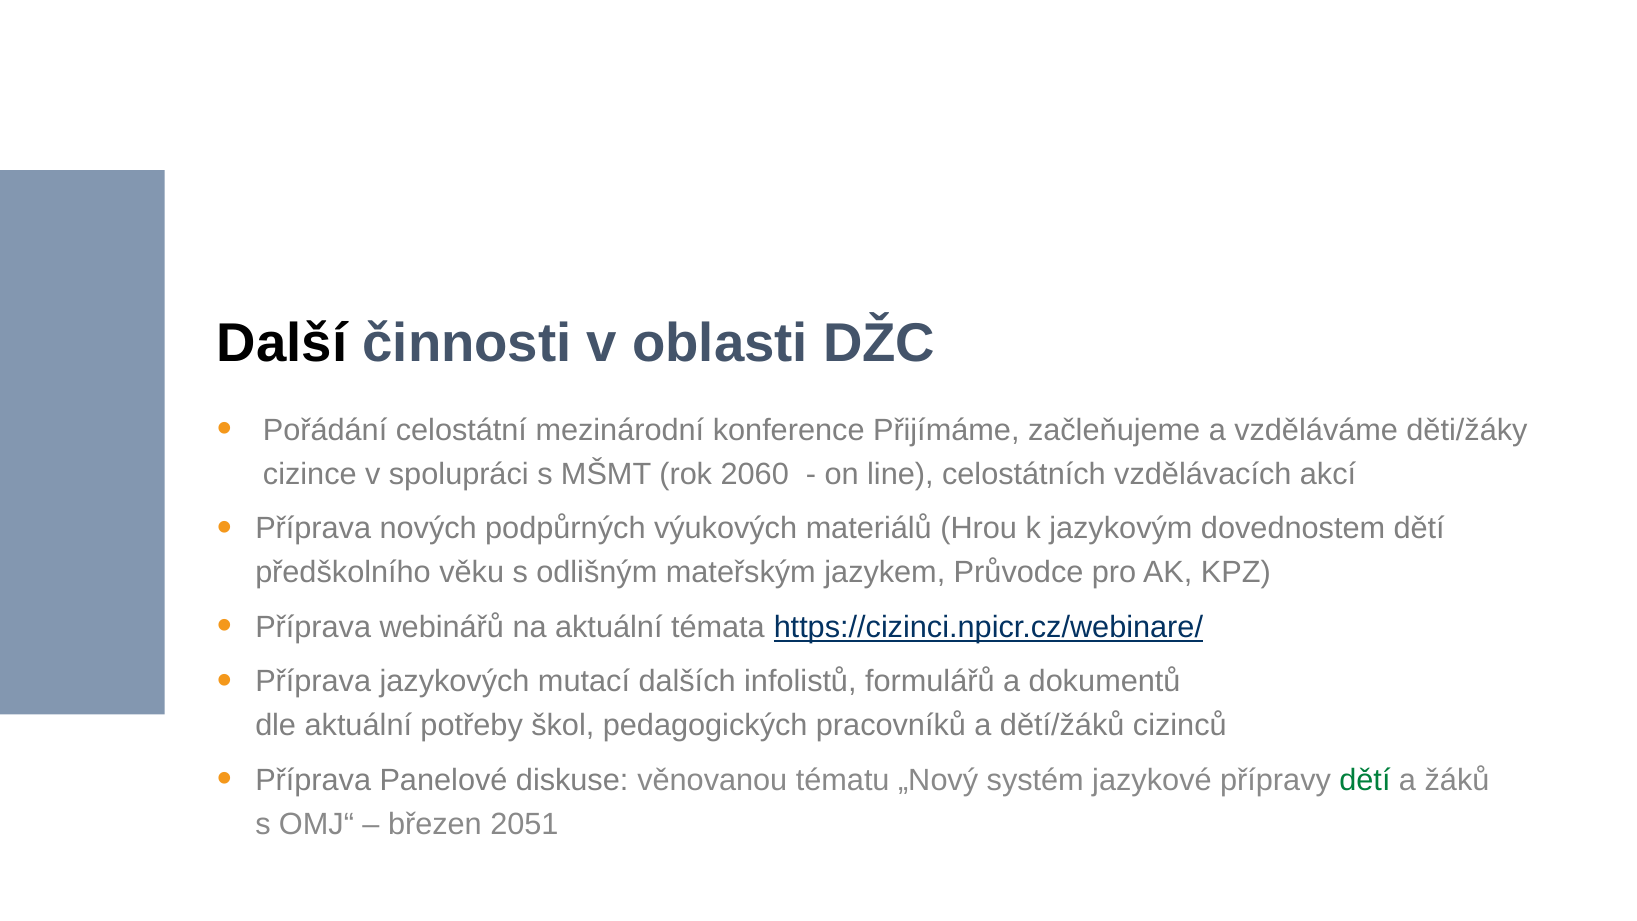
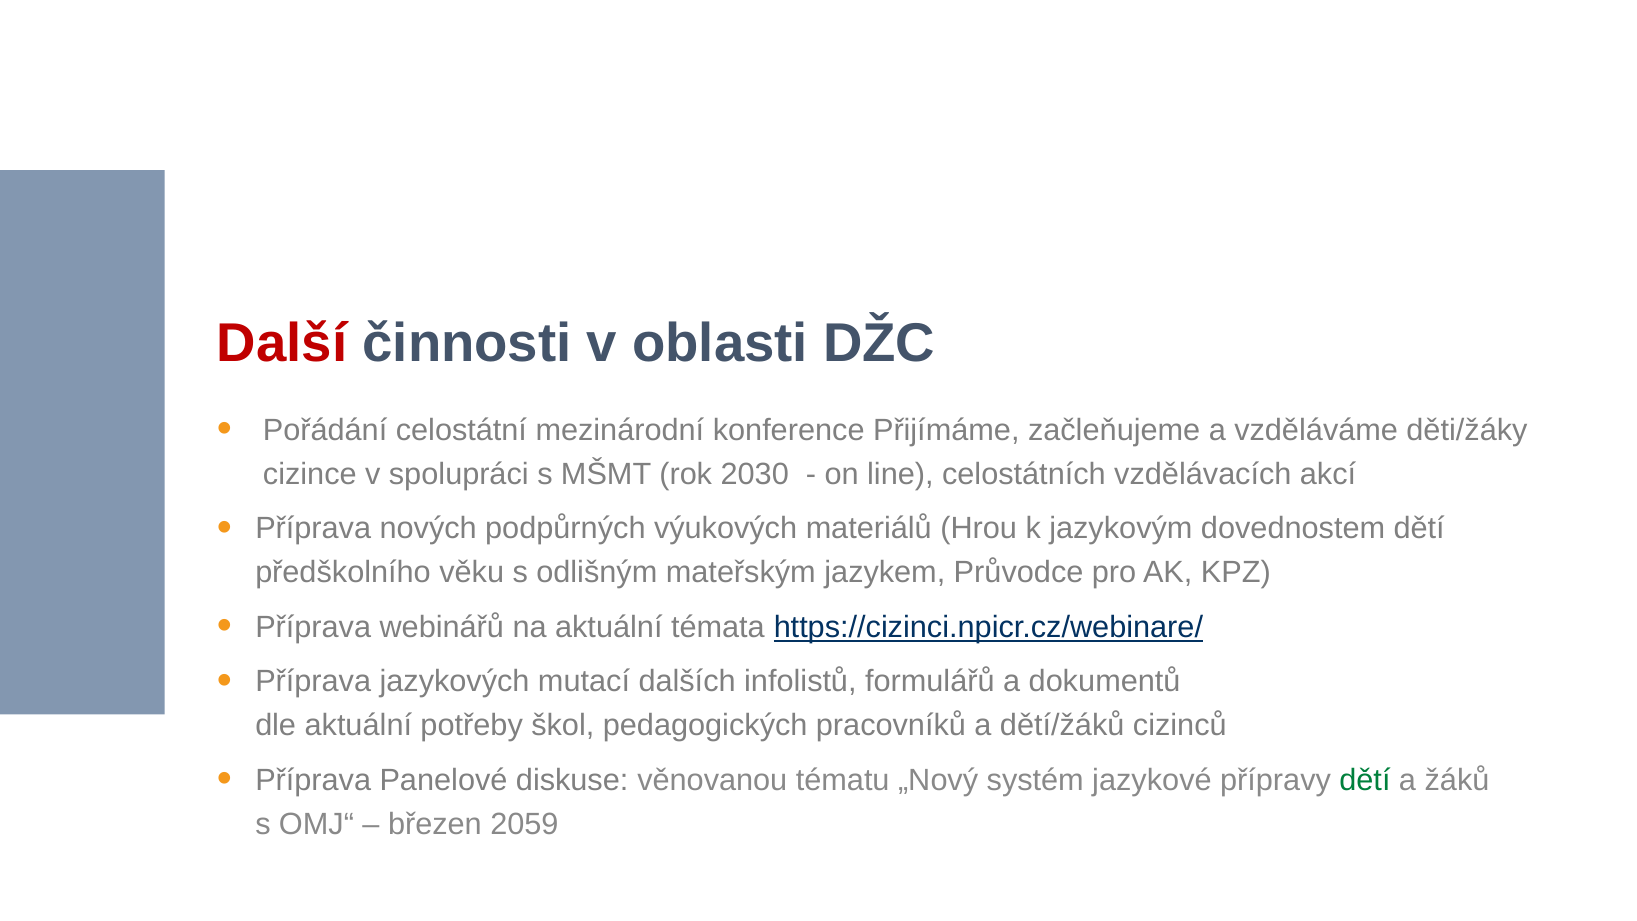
Další colour: black -> red (282, 343)
2060: 2060 -> 2030 (755, 474)
2051: 2051 -> 2059 (524, 824)
